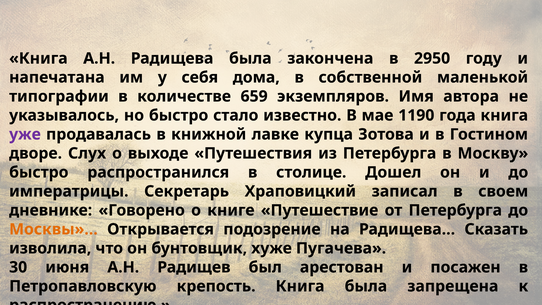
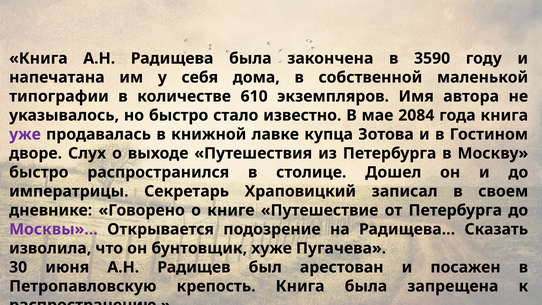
2950: 2950 -> 3590 (432, 58)
659: 659 -> 610 (254, 96)
1190: 1190 -> 2084 (416, 115)
Москвы»… colour: orange -> purple (53, 229)
